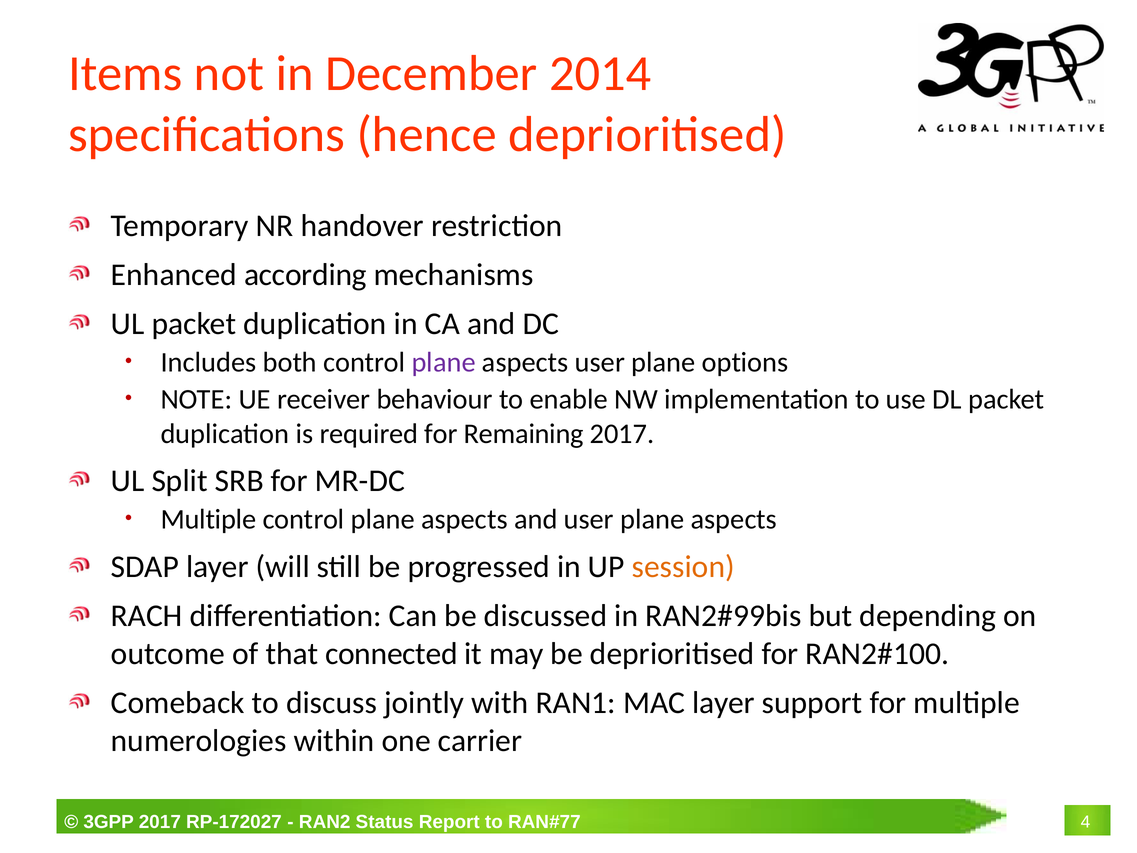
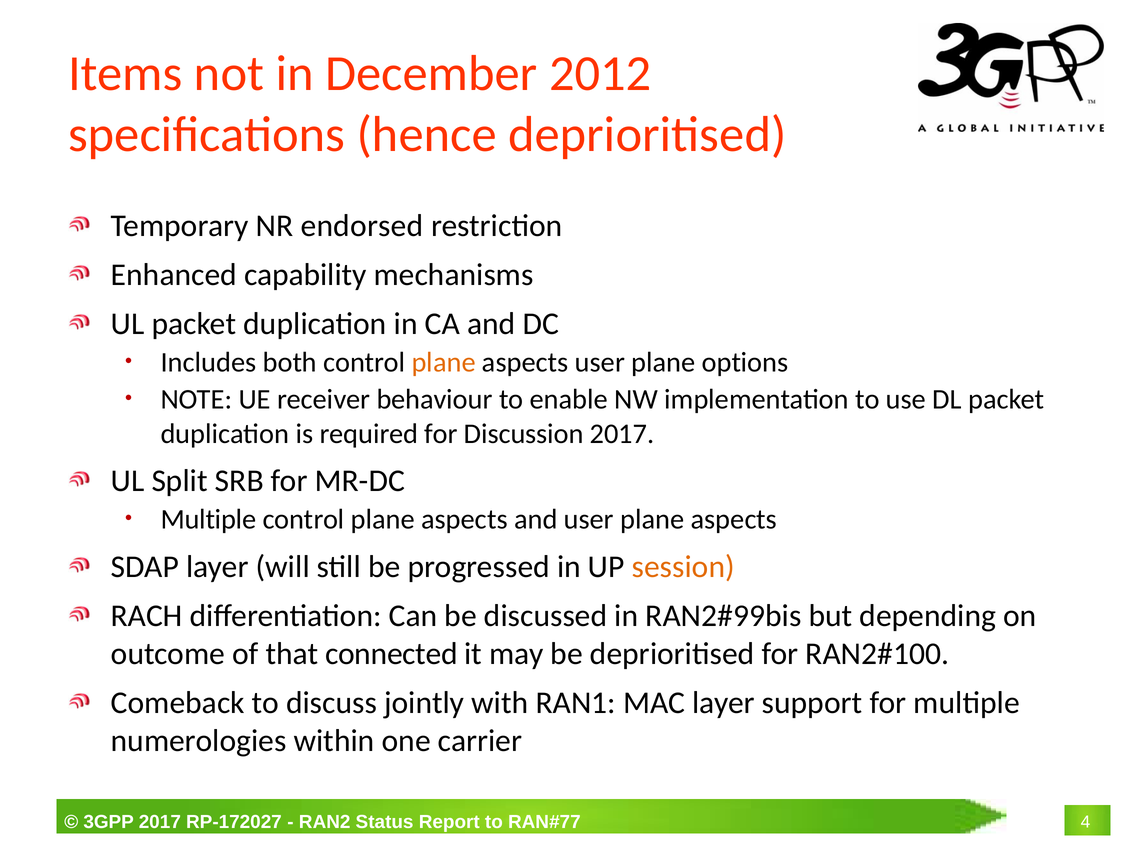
2014: 2014 -> 2012 (600, 74)
handover: handover -> endorsed (362, 226)
according: according -> capability (305, 275)
plane colour: purple -> orange (444, 362)
Remaining: Remaining -> Discussion (524, 434)
